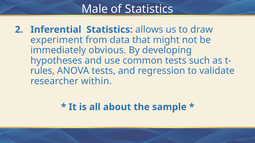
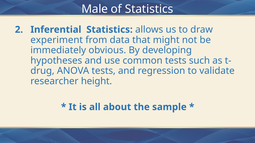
rules: rules -> drug (42, 71)
within: within -> height (96, 81)
